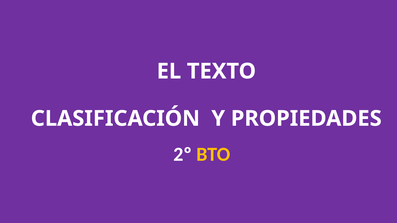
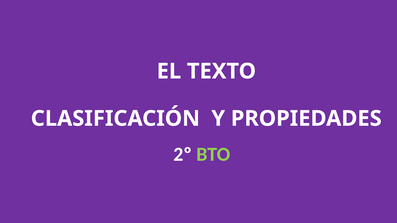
BTO colour: yellow -> light green (213, 155)
